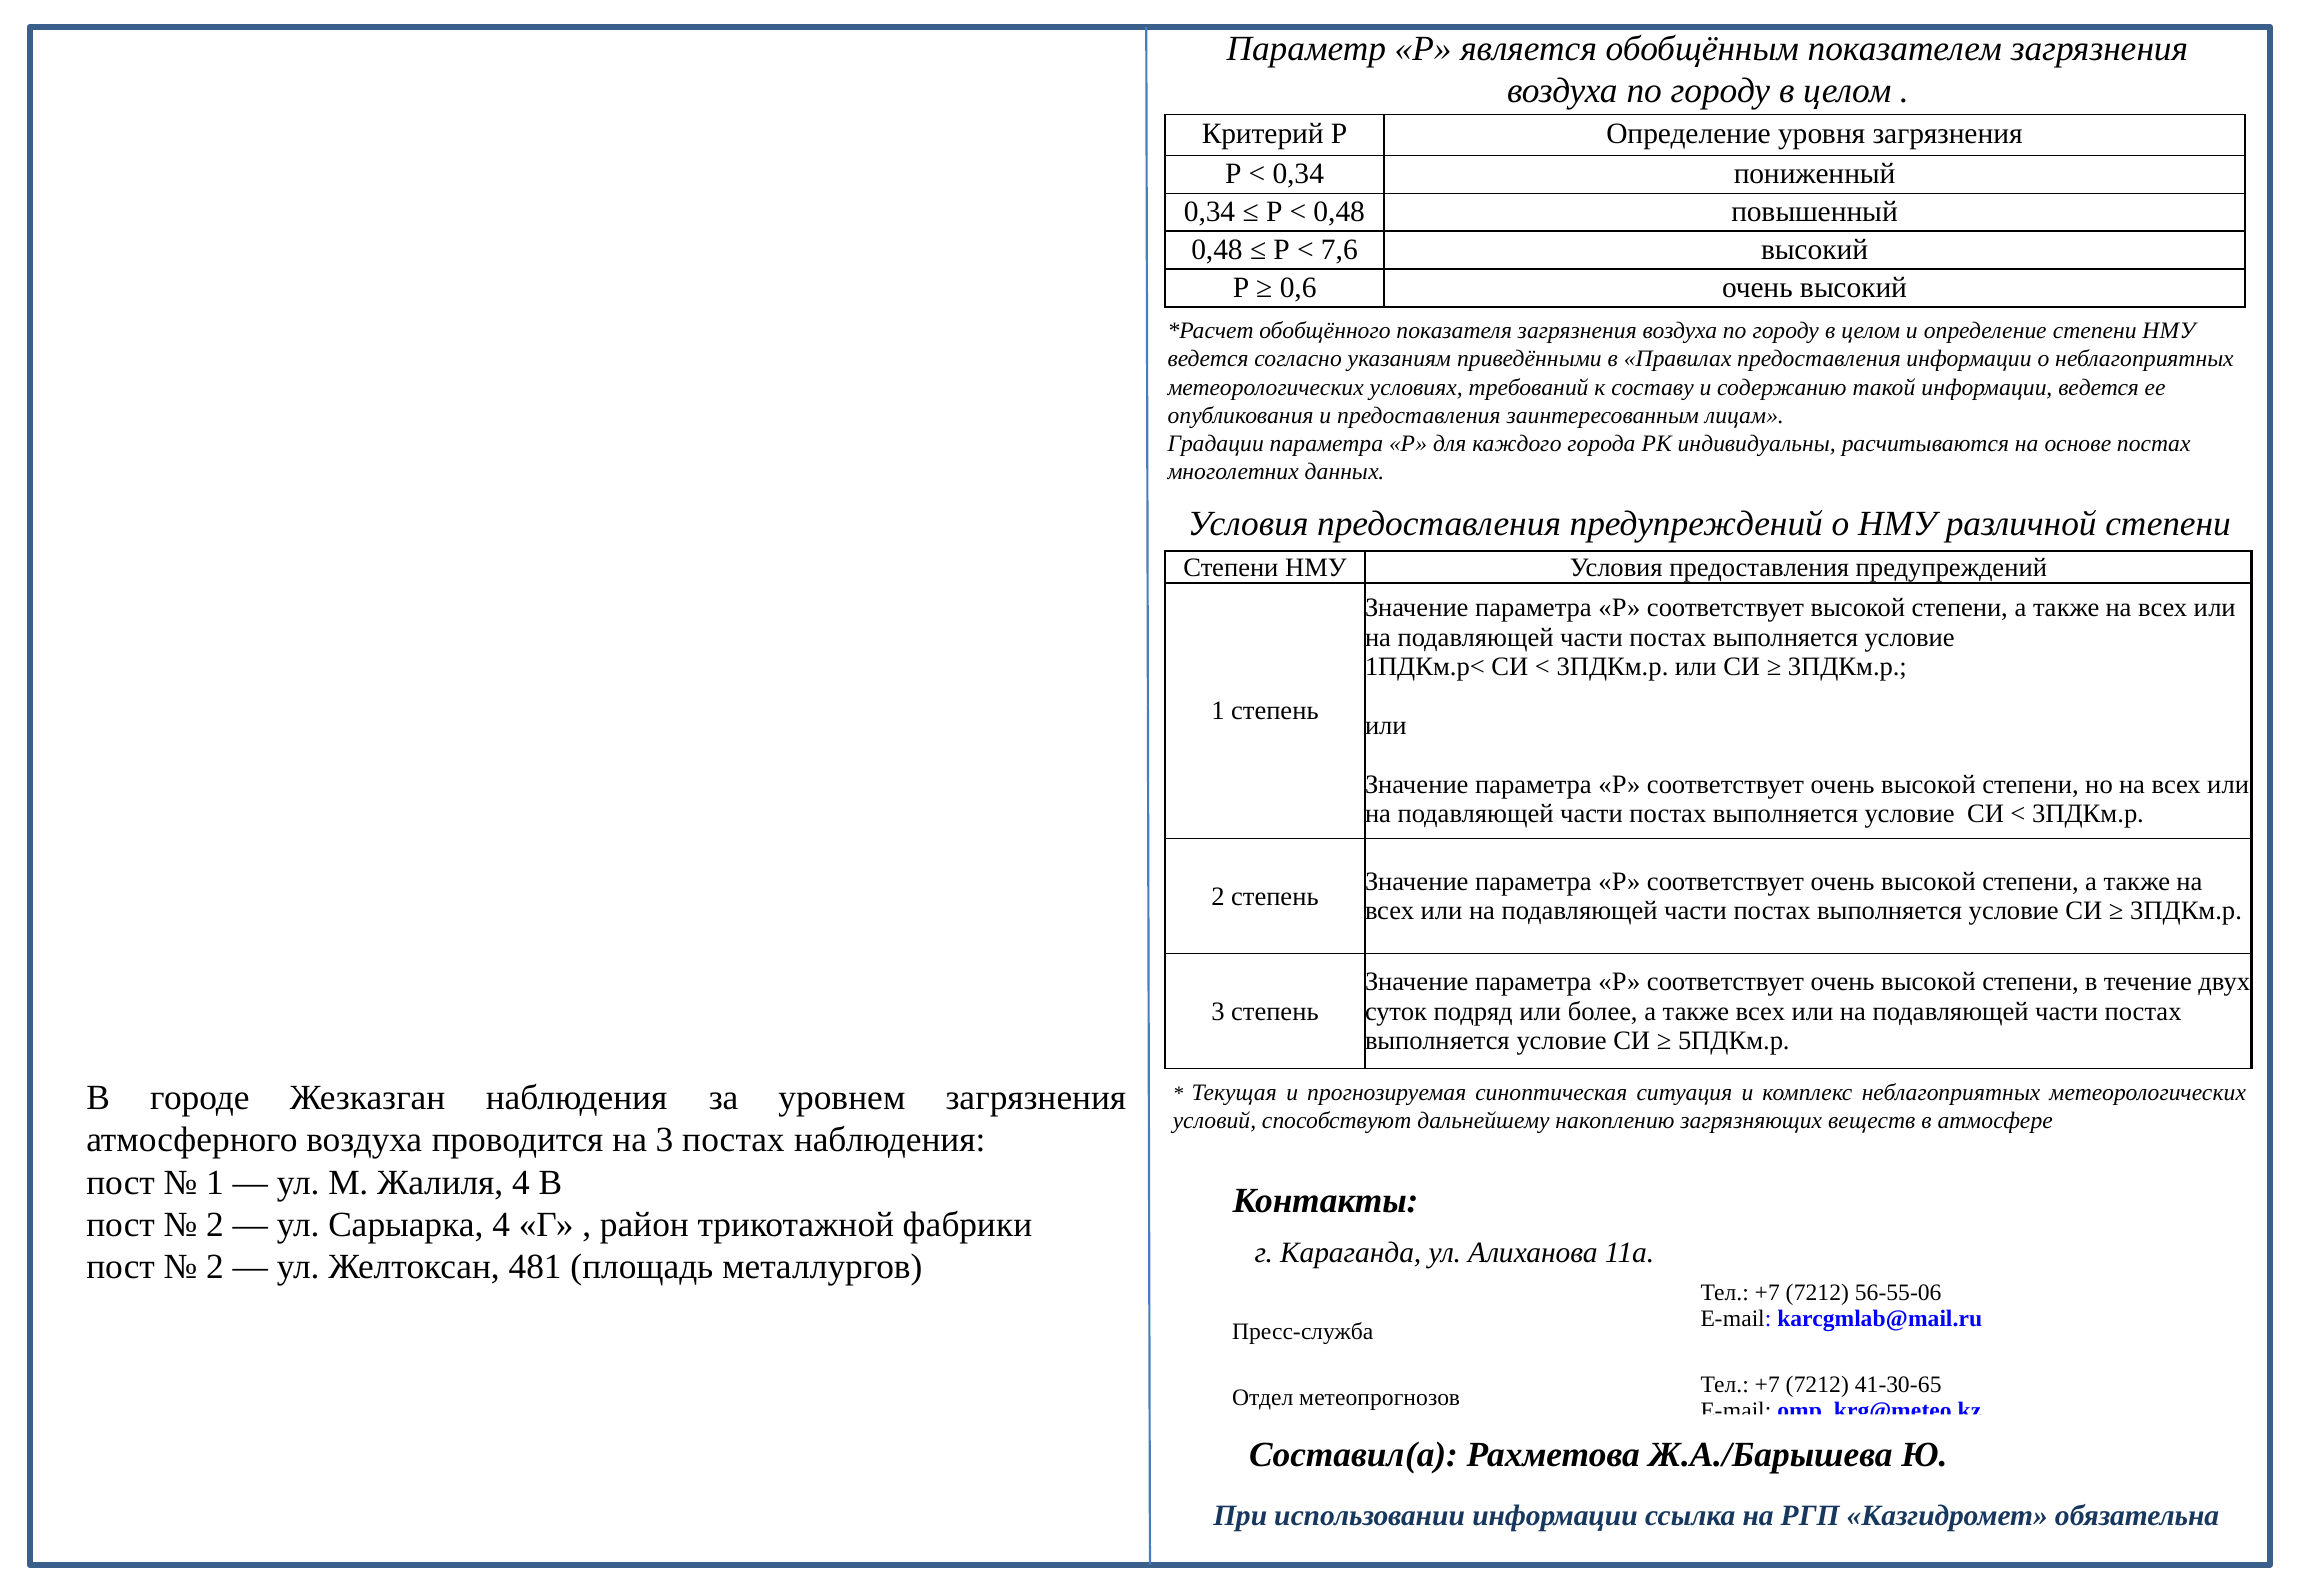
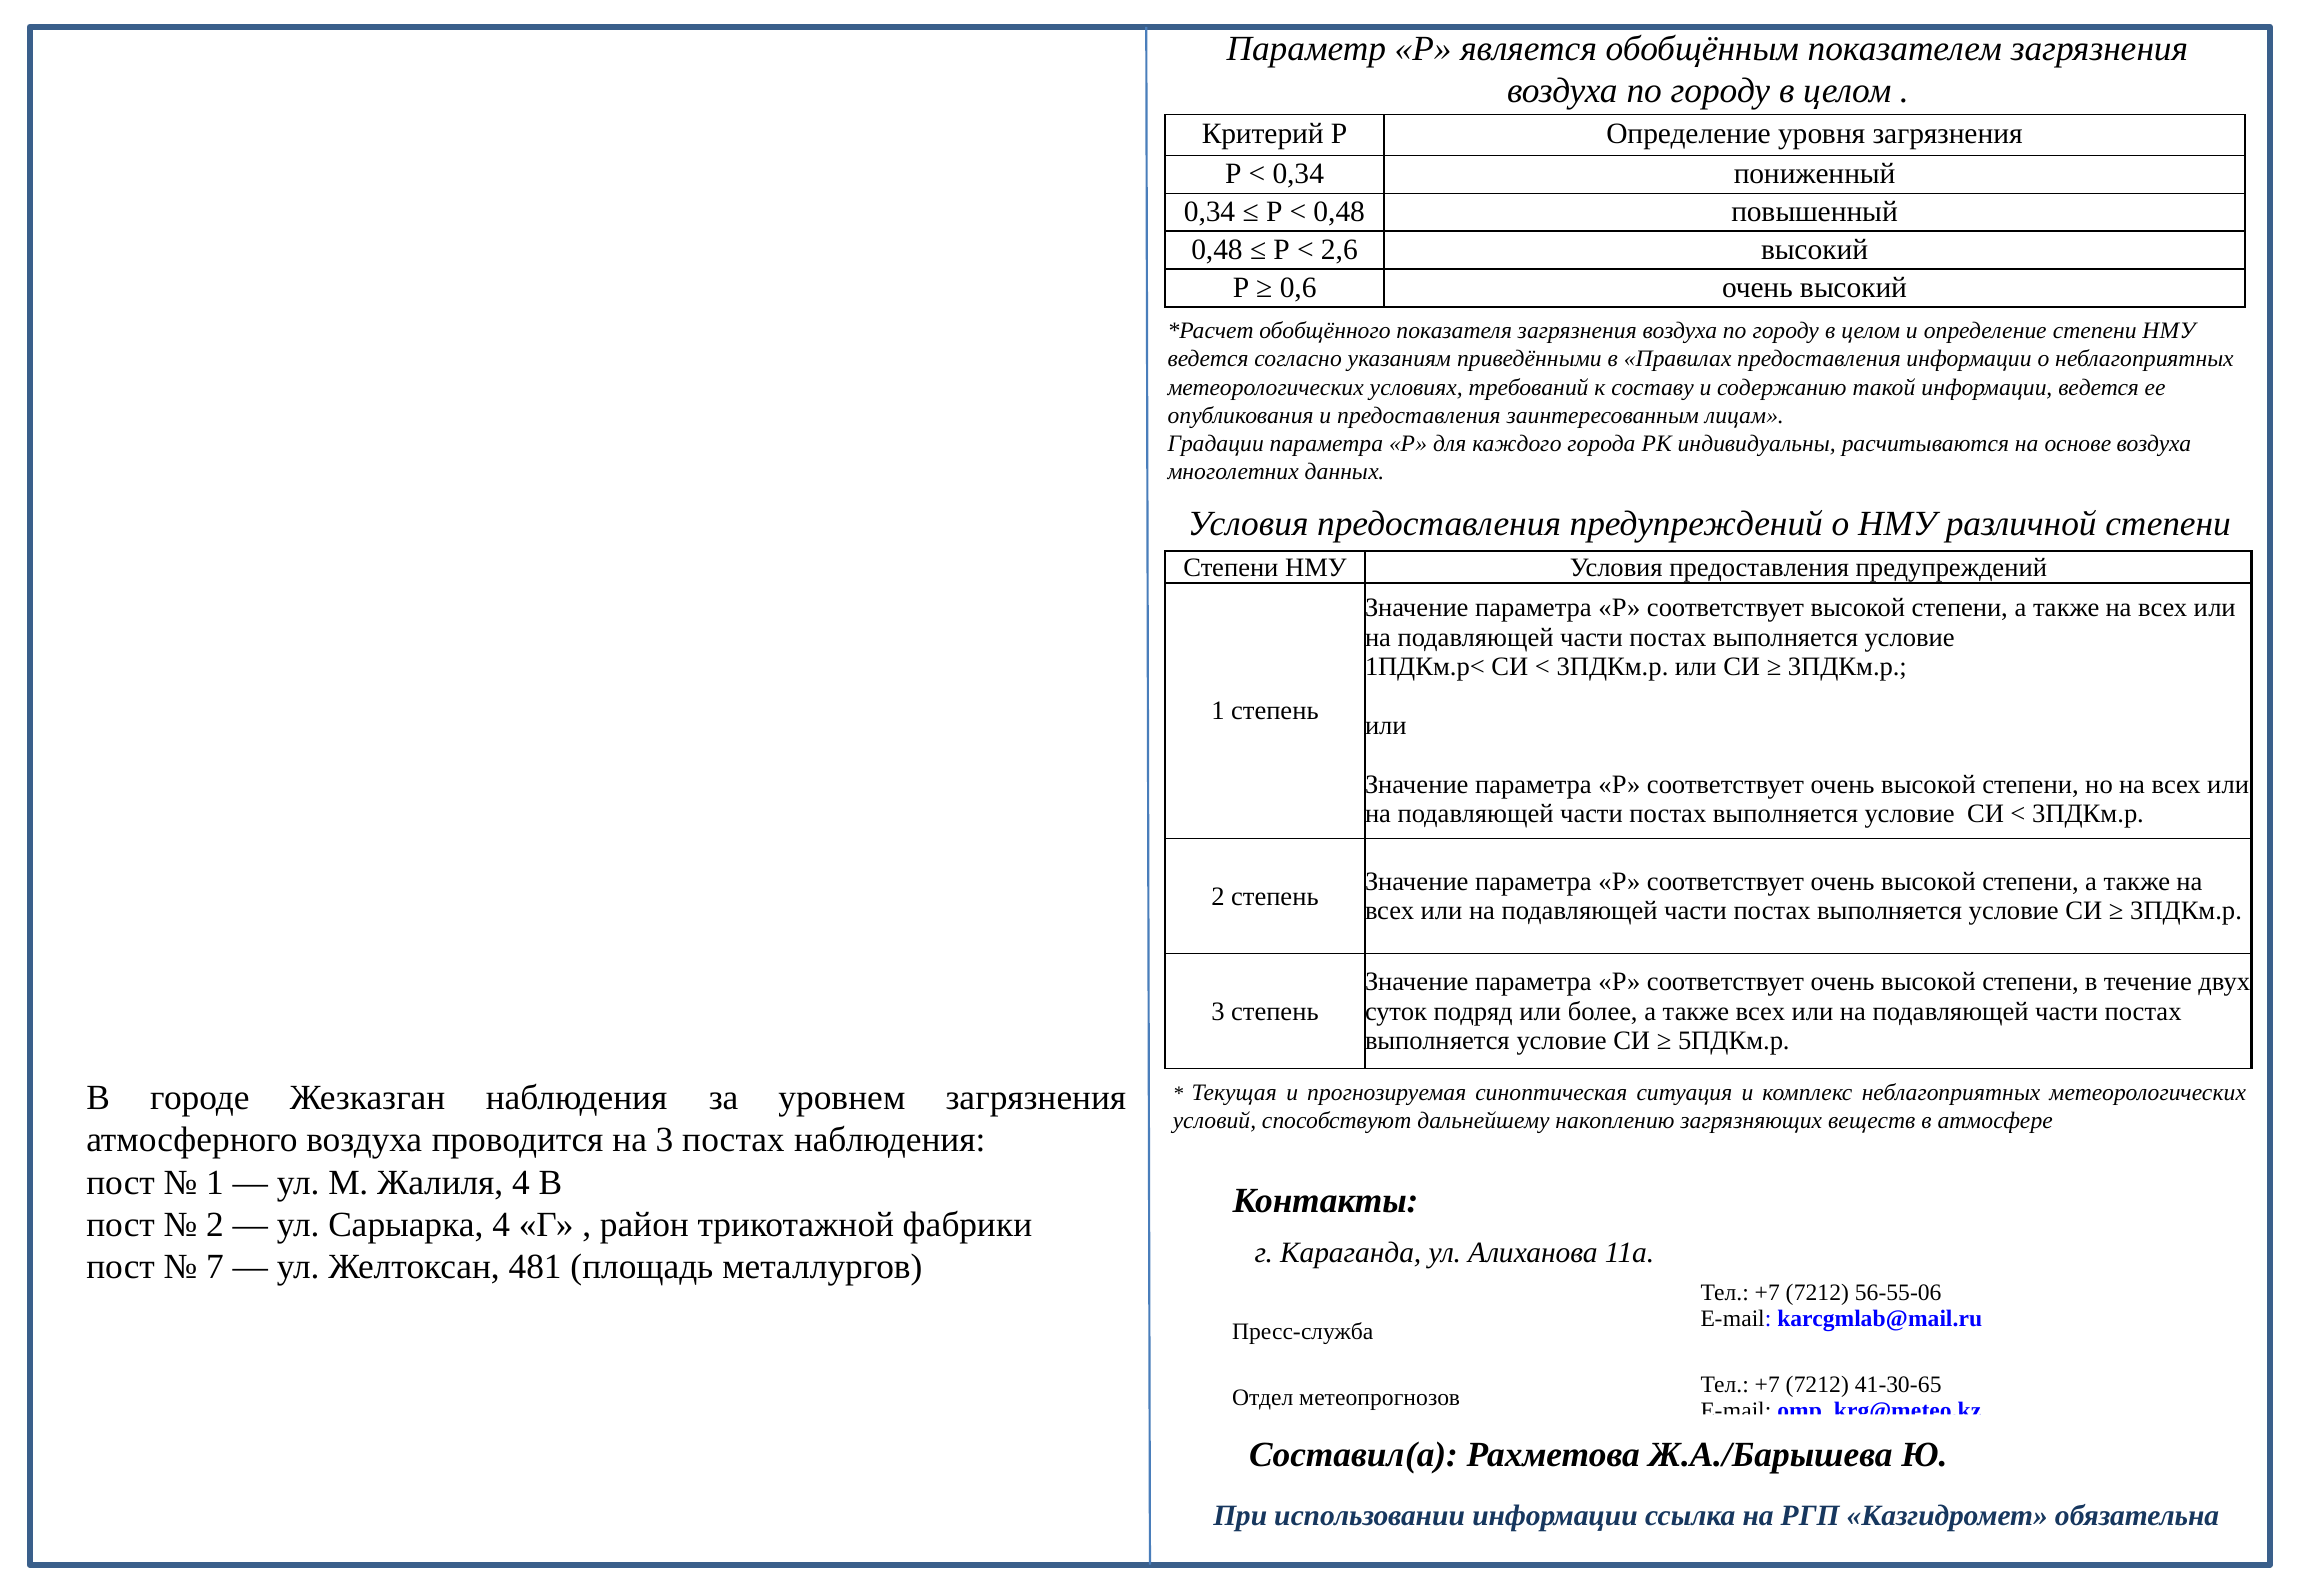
7,6: 7,6 -> 2,6 (1339, 250)
основе постах: постах -> воздуха (2154, 444)
2: 2 -> 7 (215, 1268)
